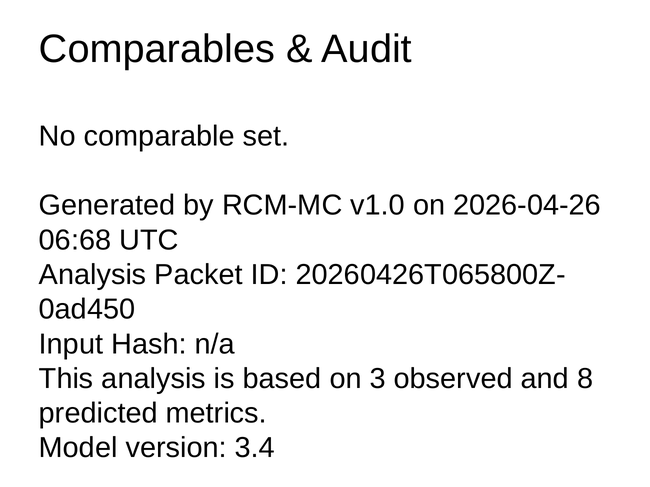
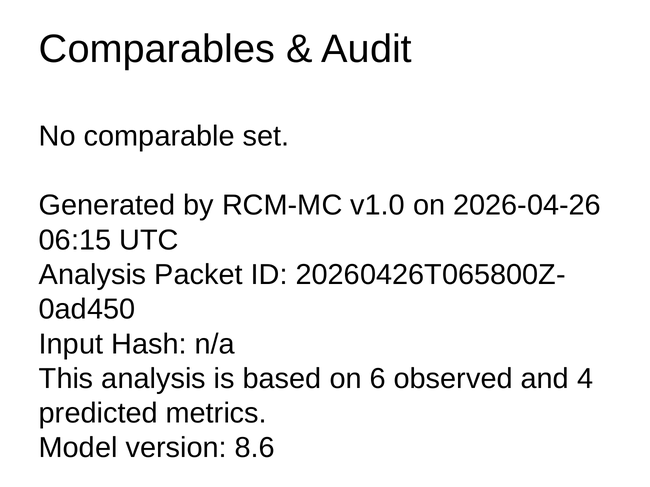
06:68: 06:68 -> 06:15 (75, 240)
3: 3 -> 6 (378, 379)
8: 8 -> 4 (585, 379)
3.4: 3.4 -> 8.6 (255, 448)
